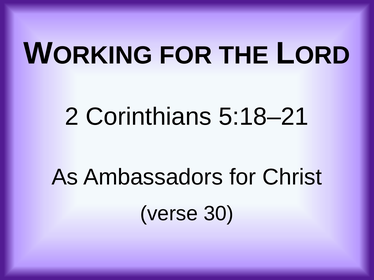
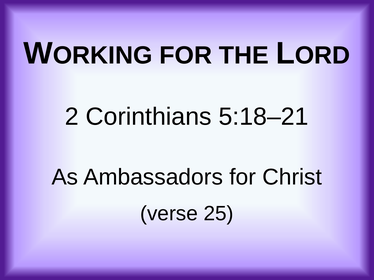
30: 30 -> 25 (219, 214)
